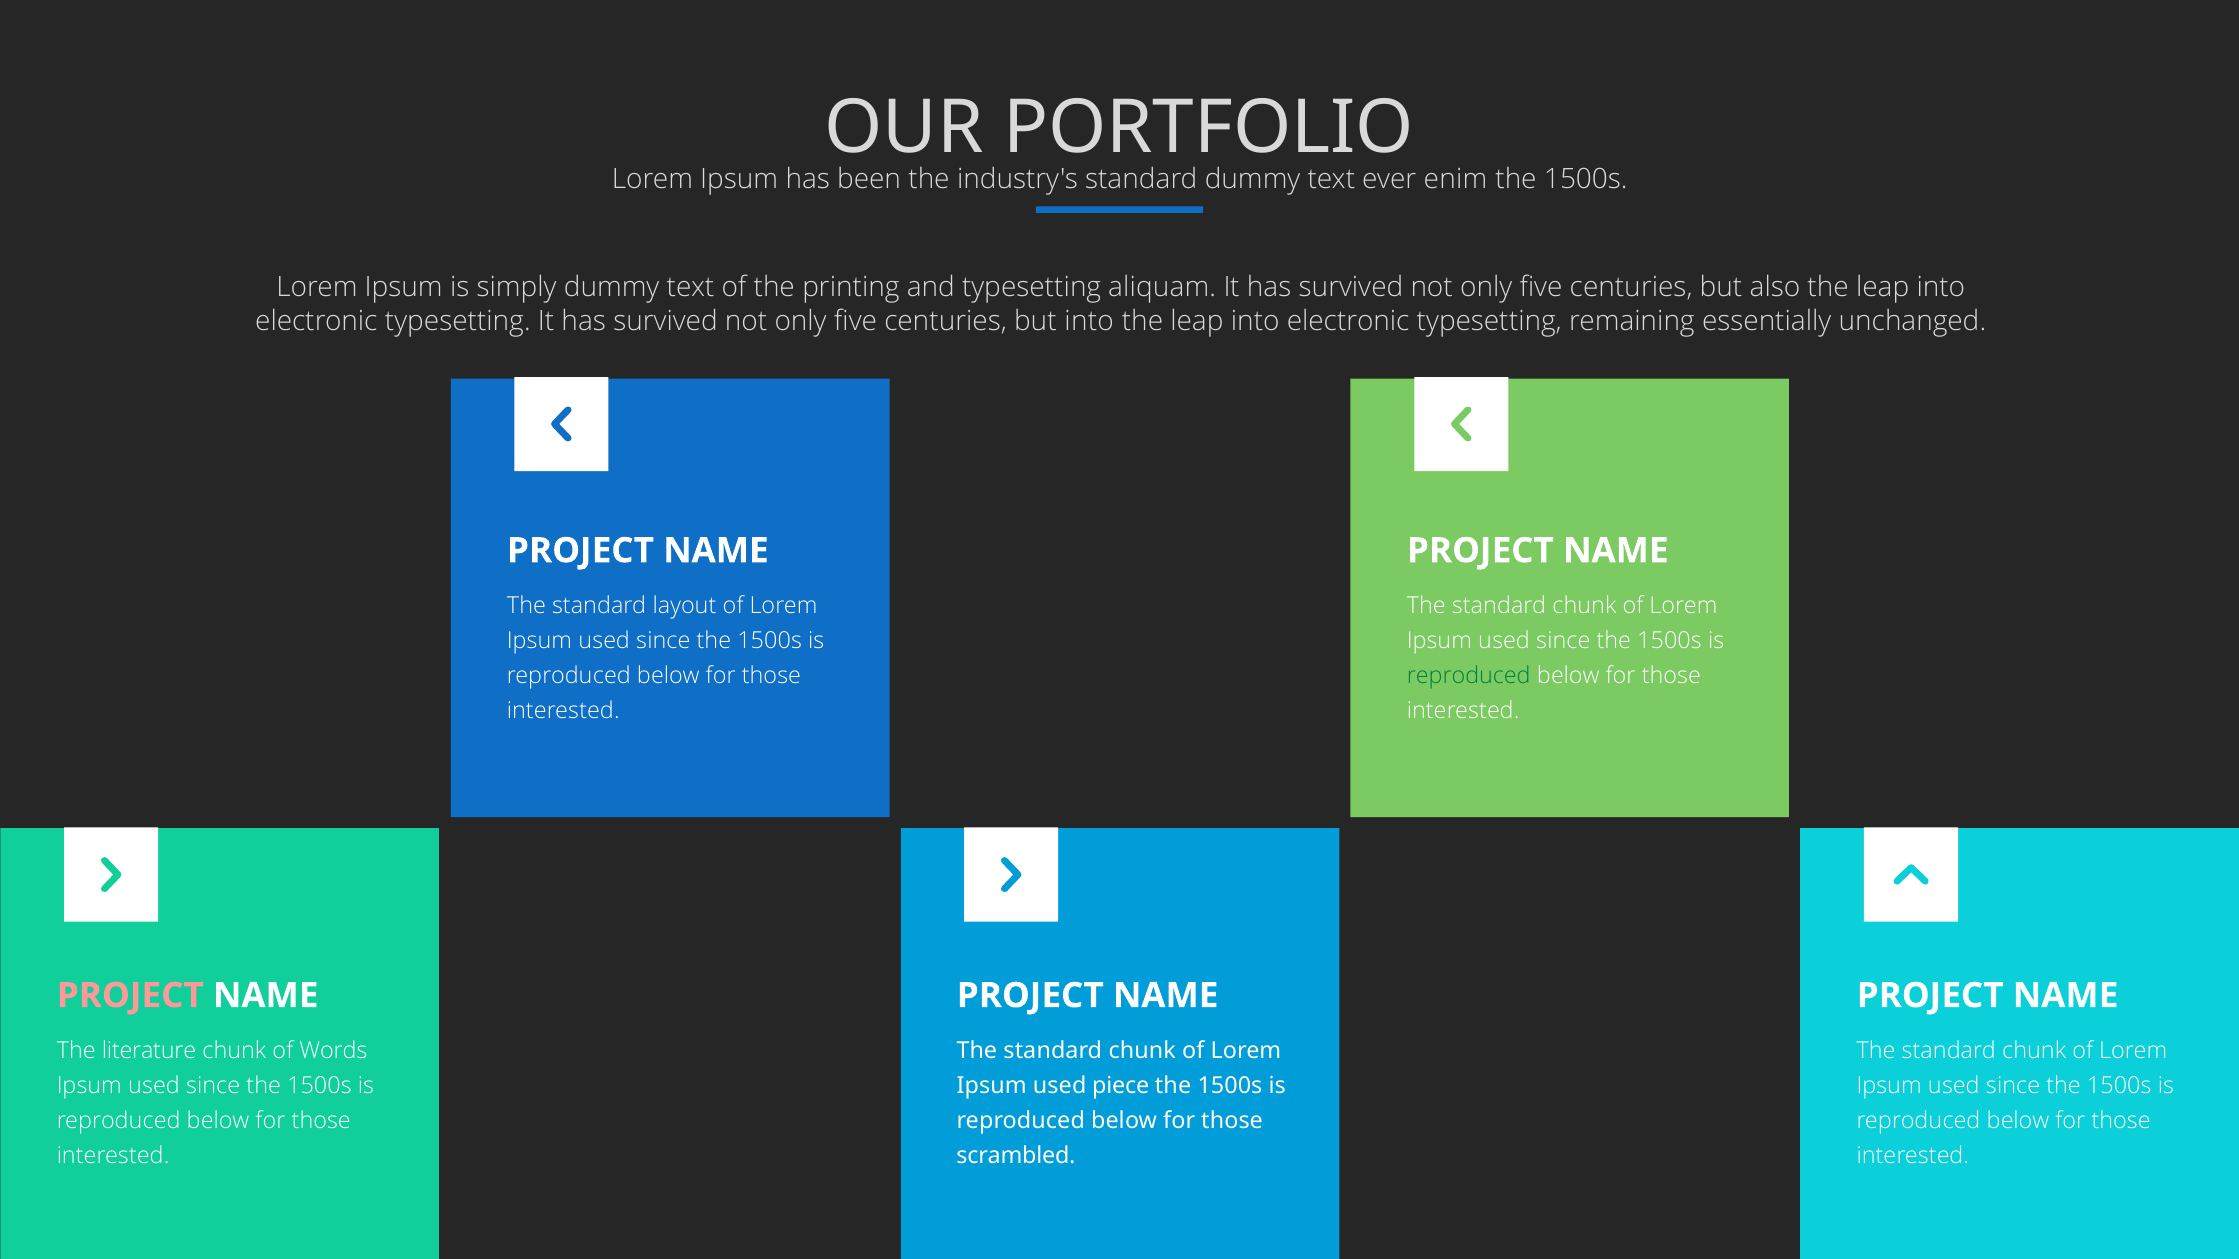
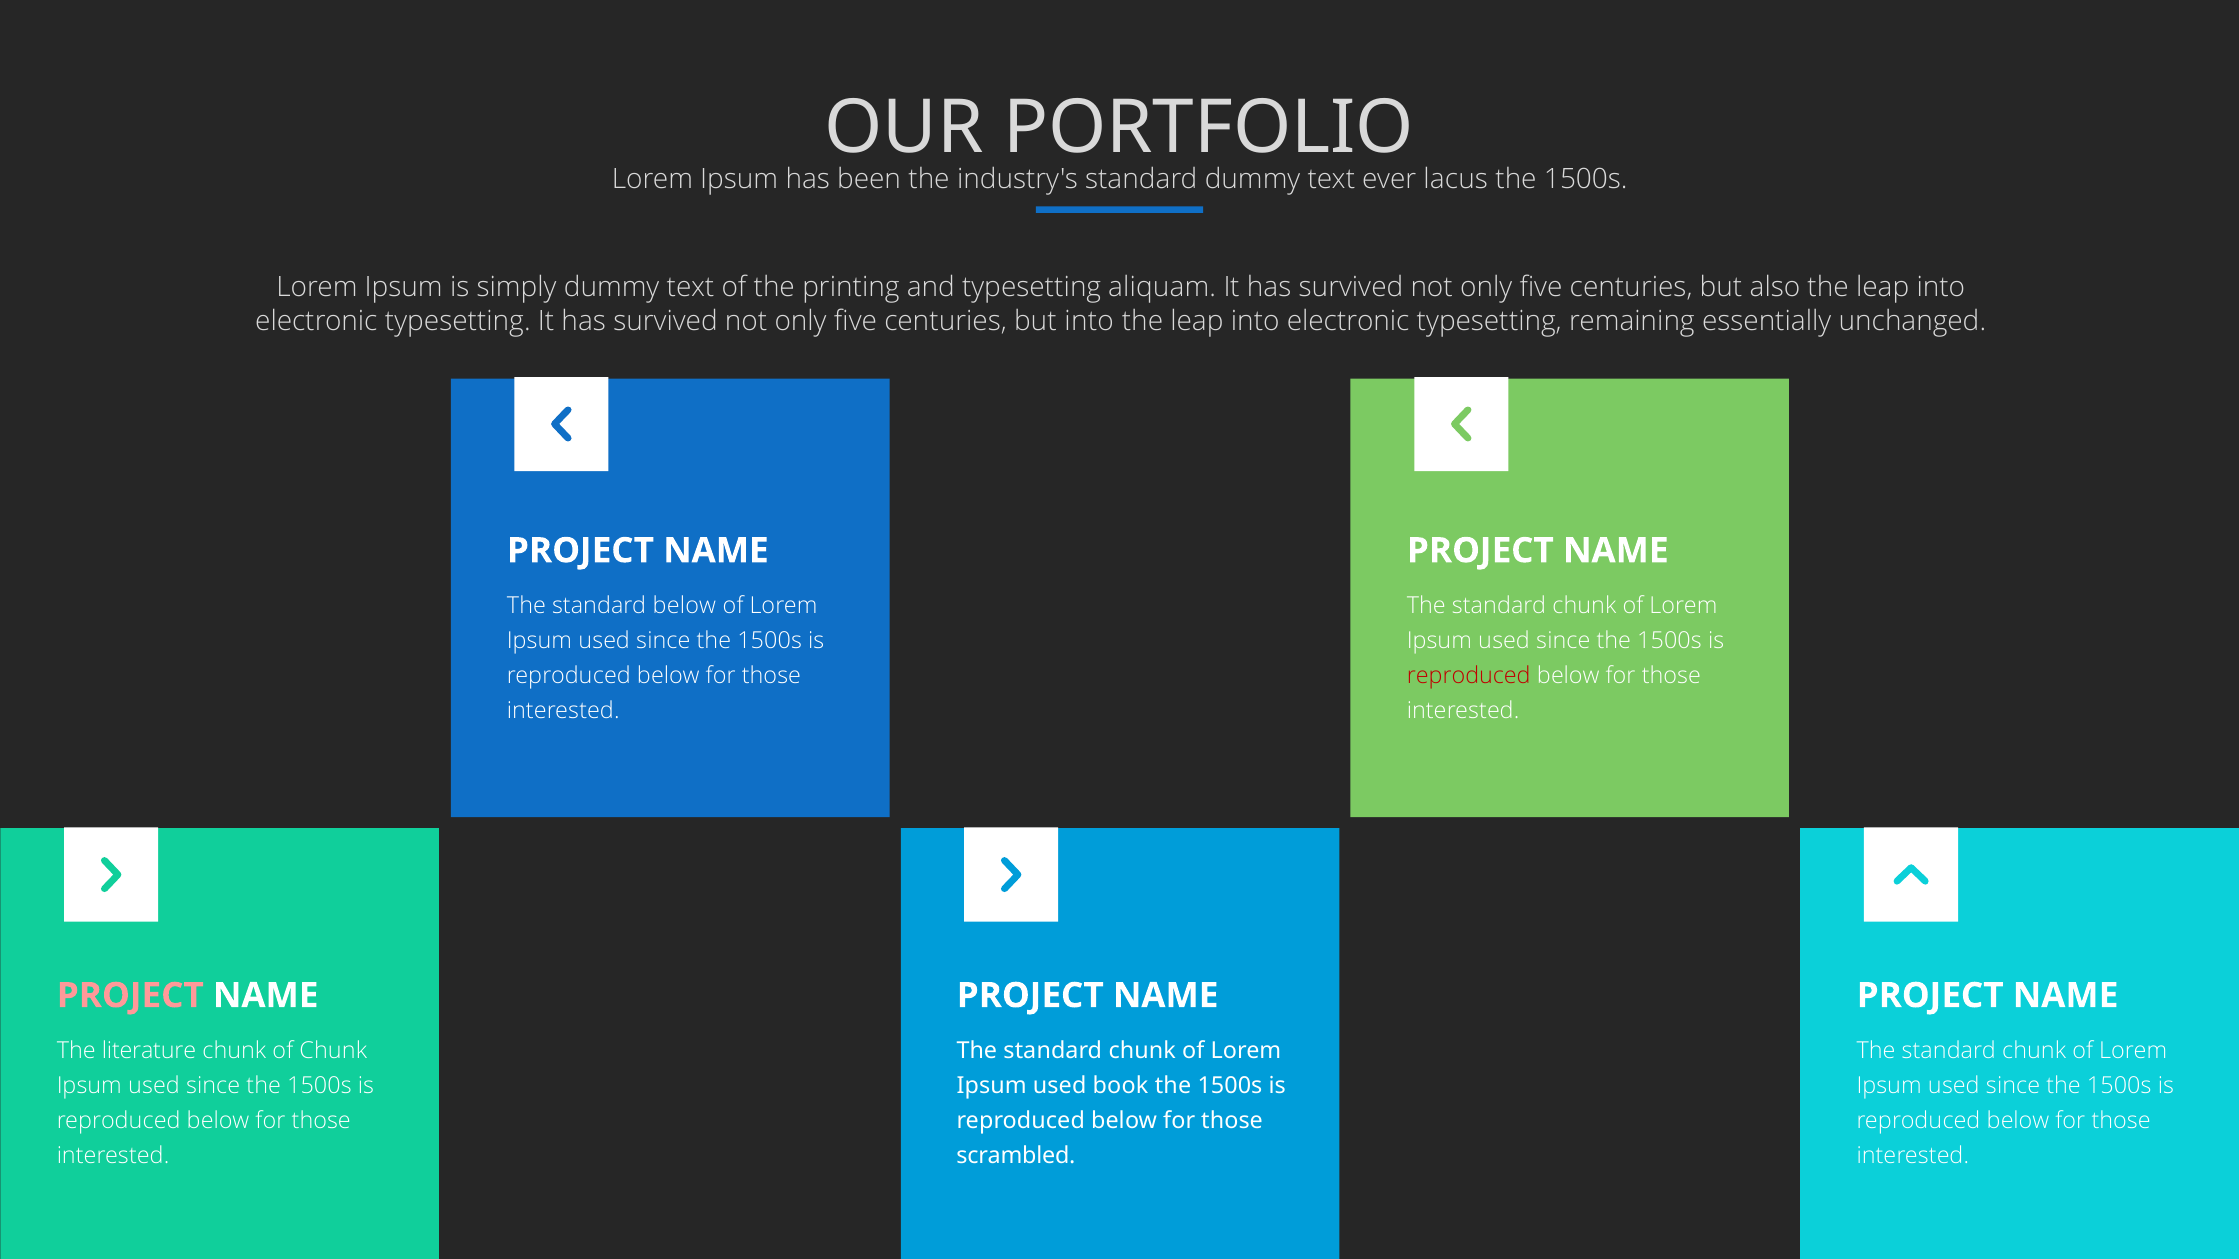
enim: enim -> lacus (1456, 179)
standard layout: layout -> below (684, 606)
reproduced colour: green -> red (1469, 676)
of Words: Words -> Chunk (333, 1051)
piece: piece -> book (1121, 1086)
